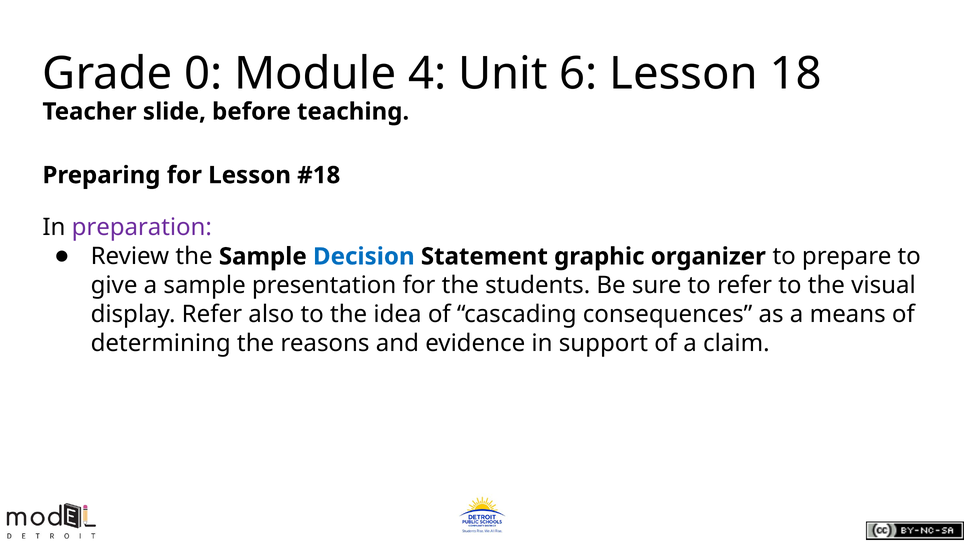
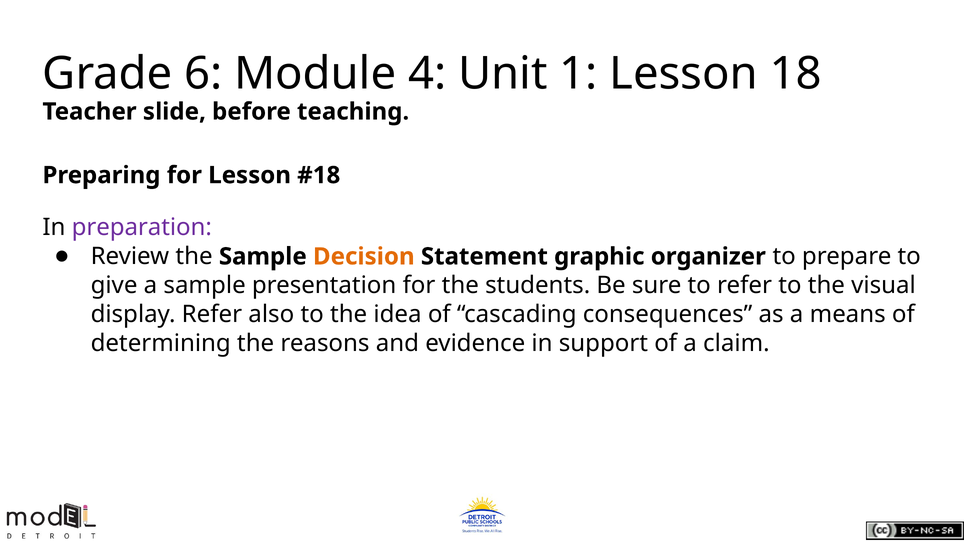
0: 0 -> 6 (203, 74)
6: 6 -> 1 (578, 74)
Decision colour: blue -> orange (364, 257)
